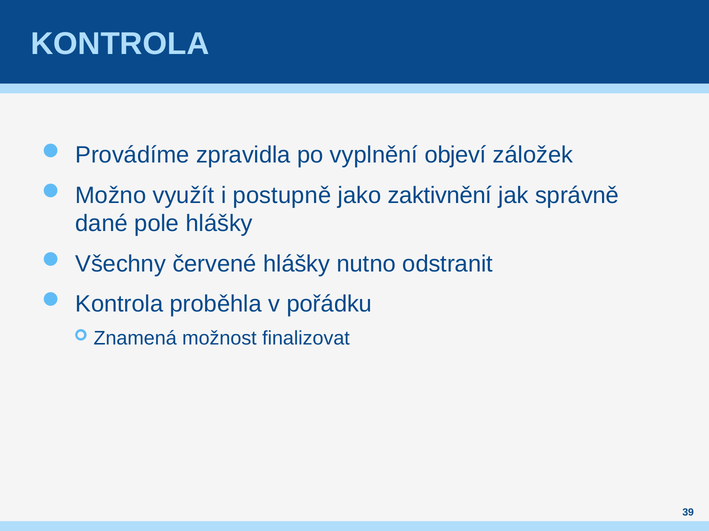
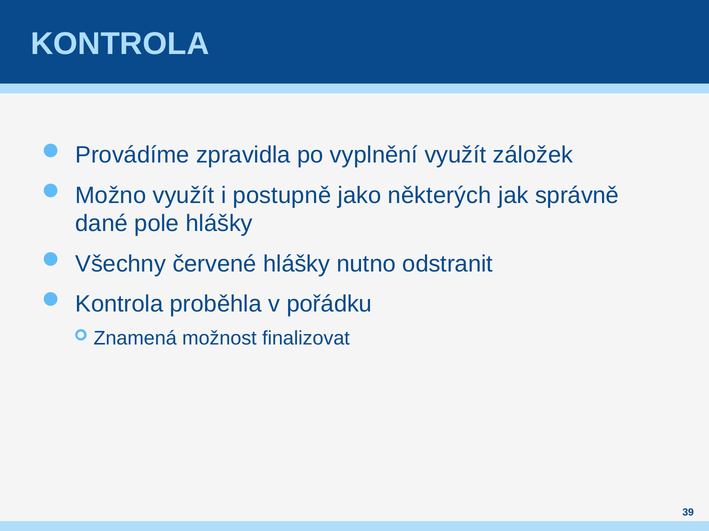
vyplnění objeví: objeví -> využít (455, 155)
zaktivnění: zaktivnění -> některých (440, 196)
